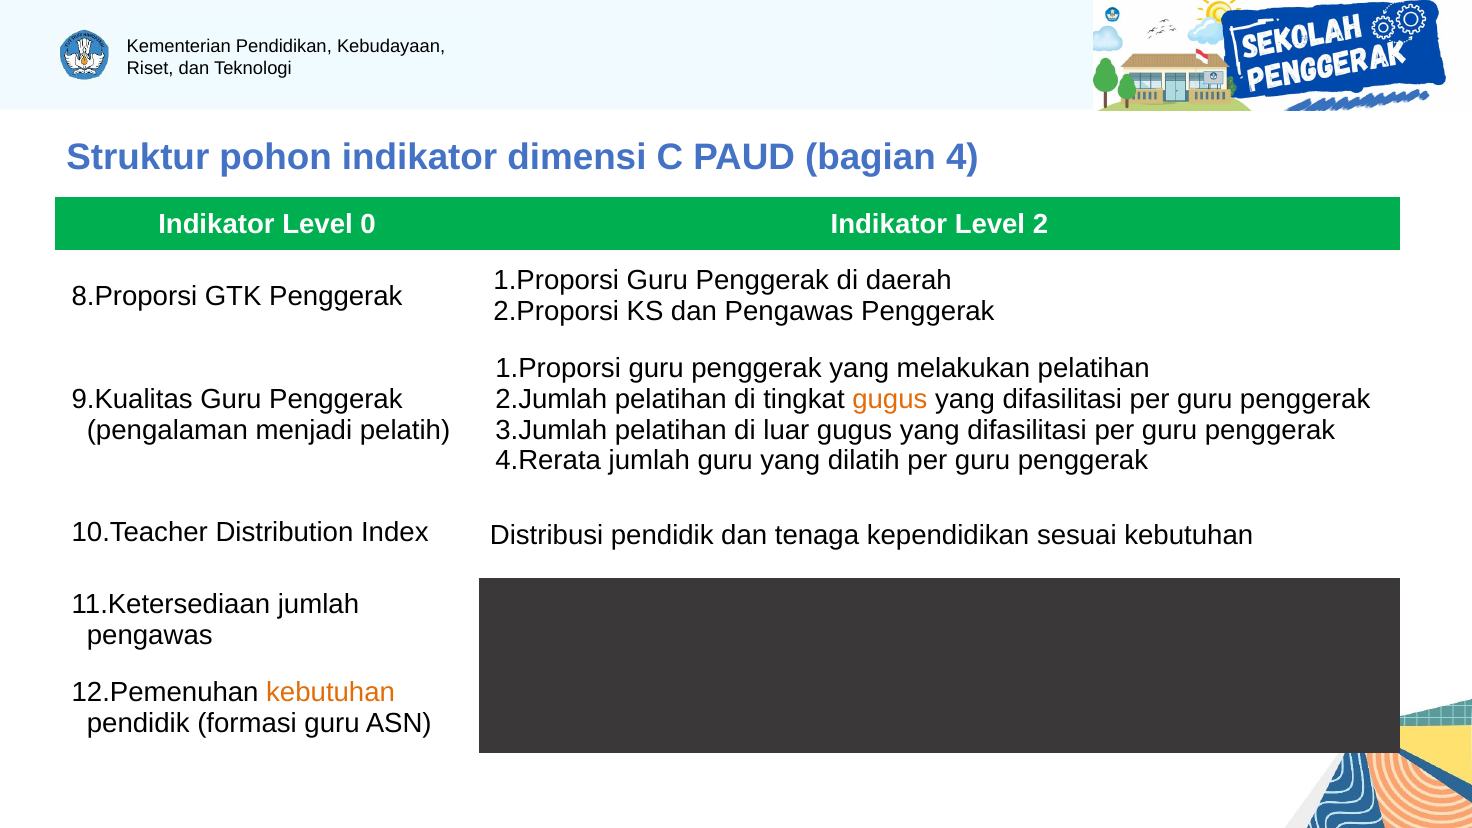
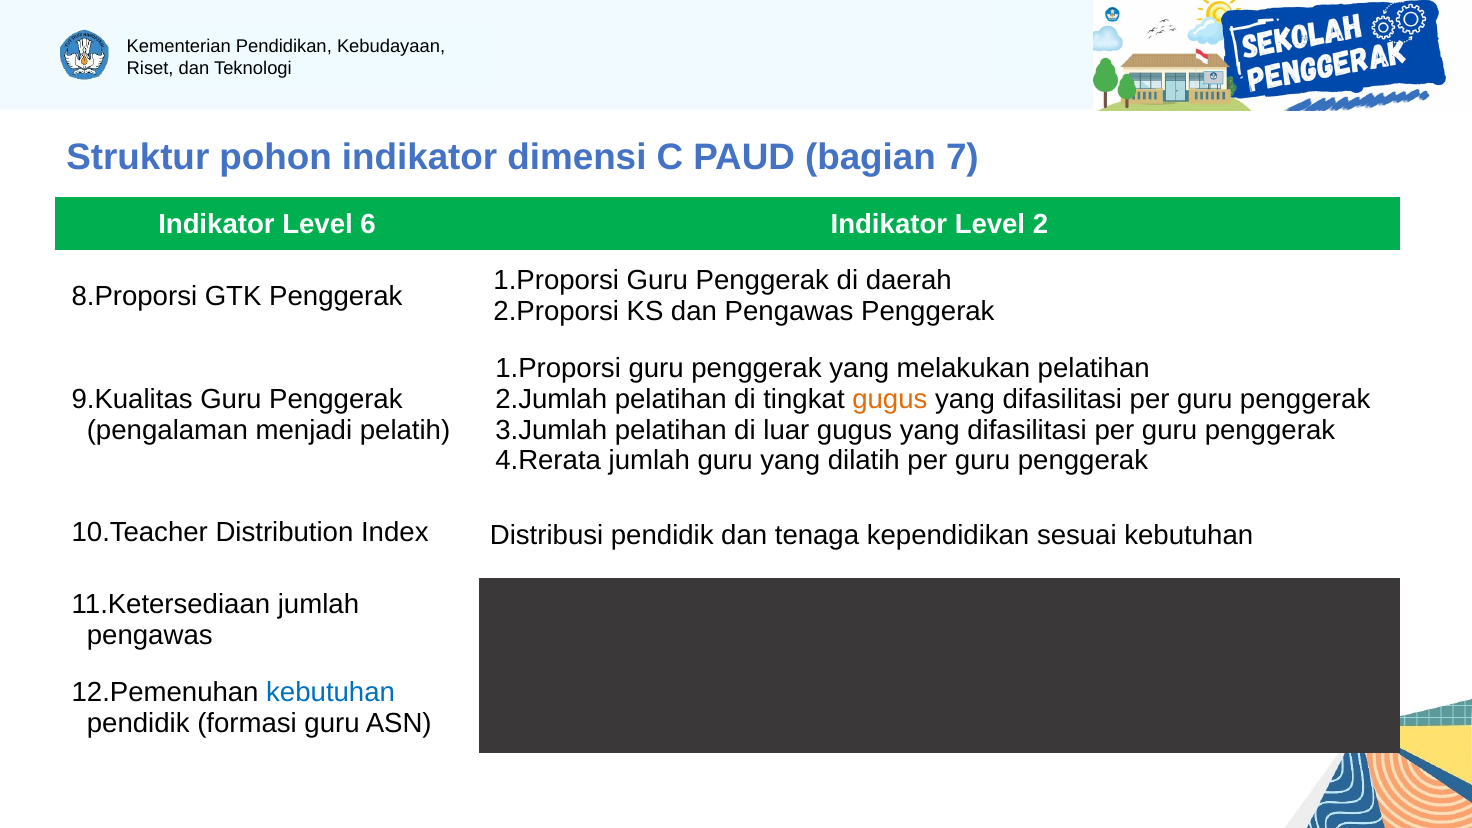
4: 4 -> 7 (962, 158)
0: 0 -> 6 (368, 224)
kebutuhan colour: orange -> blue (331, 692)
